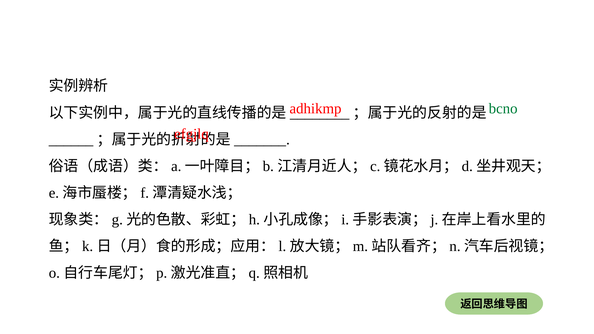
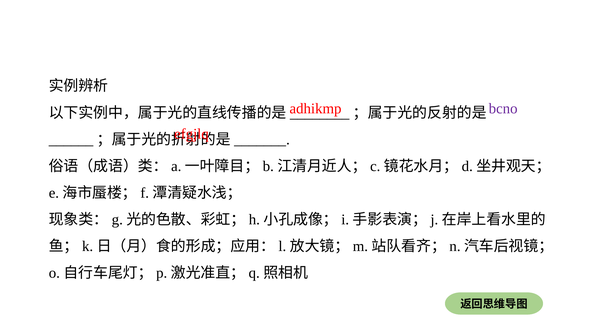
bcno colour: green -> purple (503, 109)
